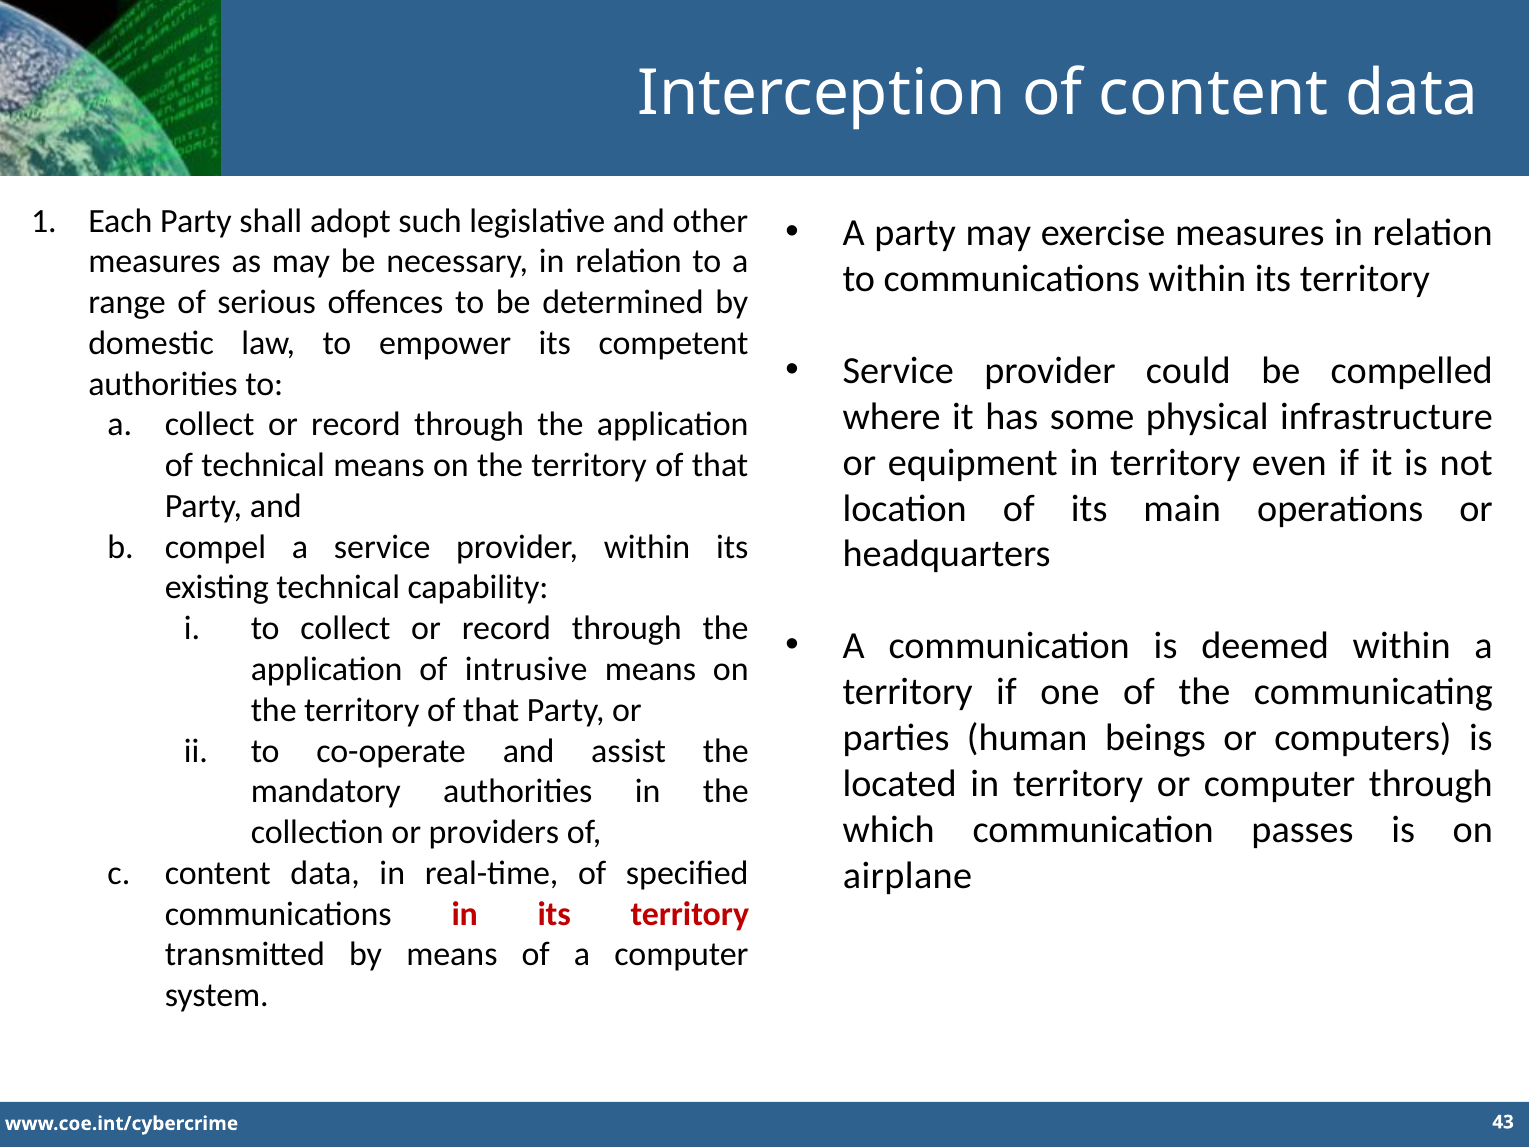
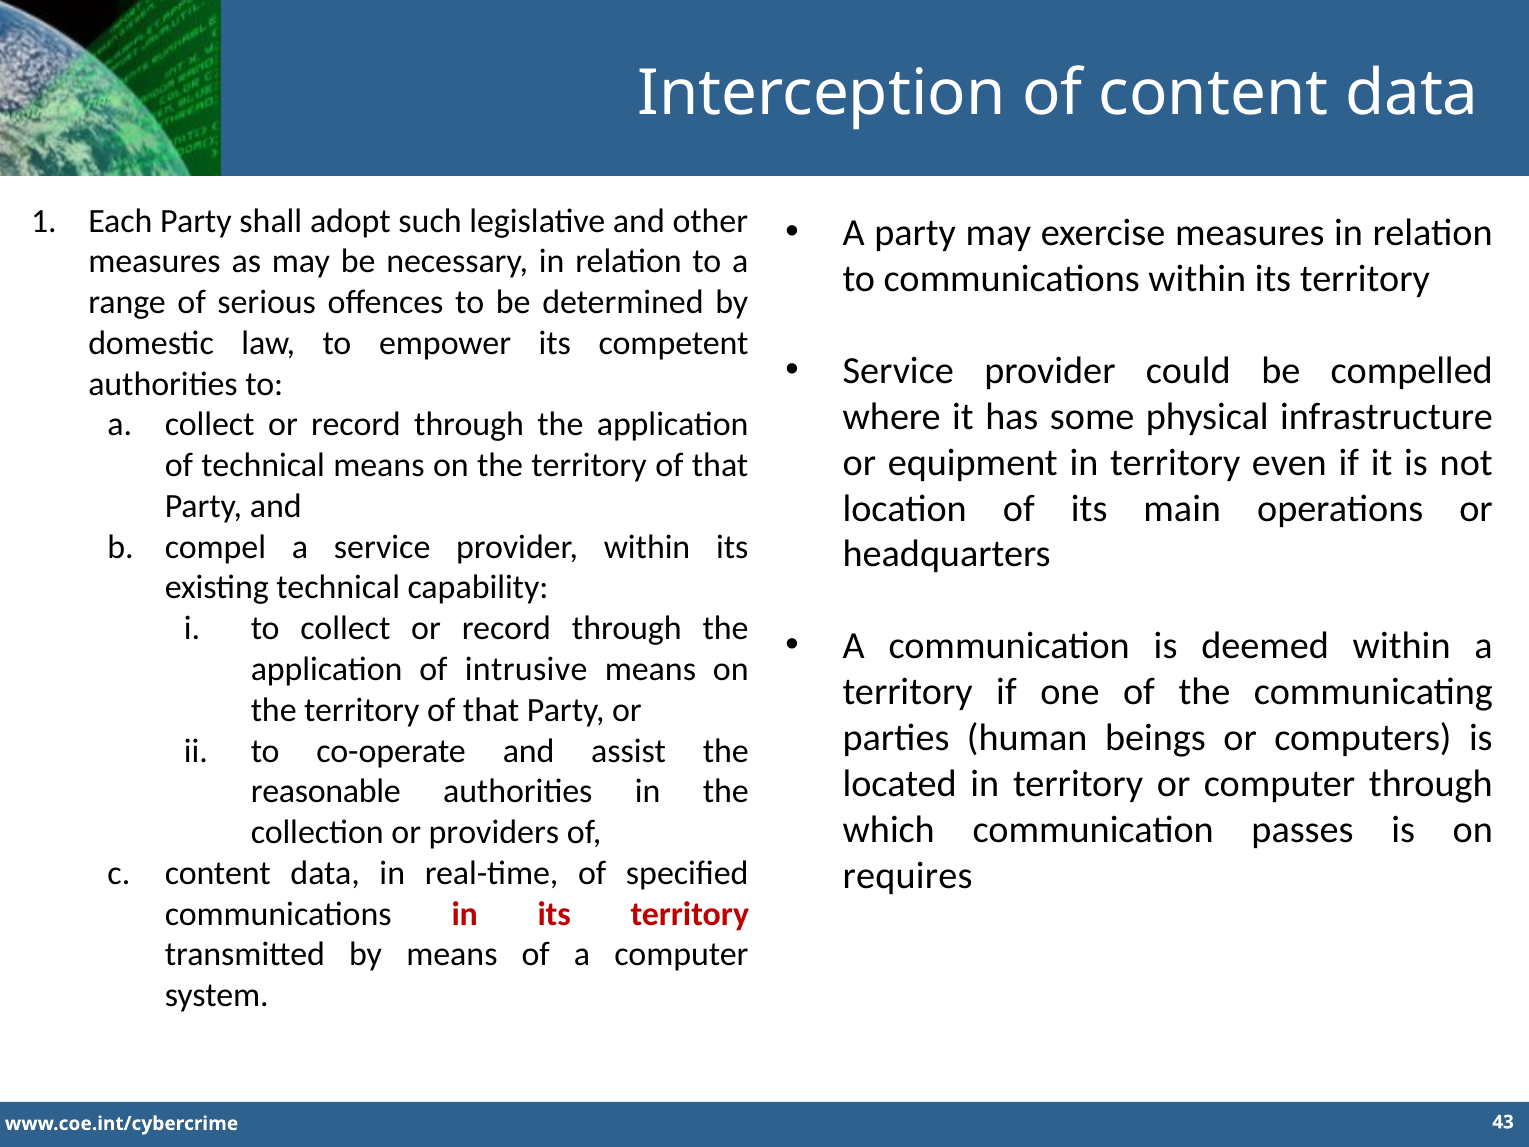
mandatory: mandatory -> reasonable (326, 791)
airplane: airplane -> requires (908, 875)
